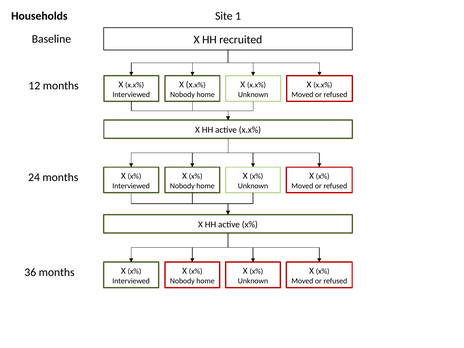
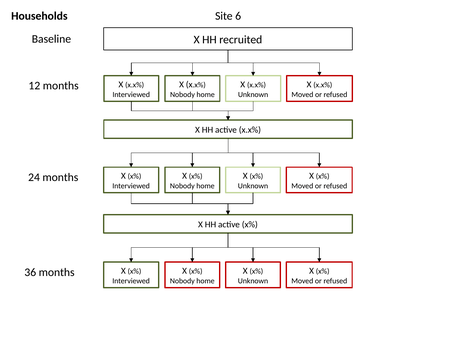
1: 1 -> 6 (238, 16)
